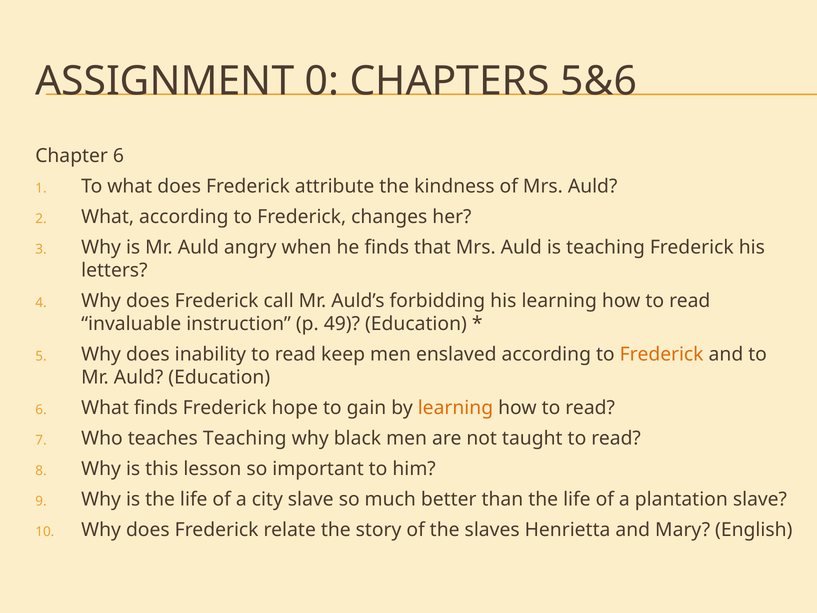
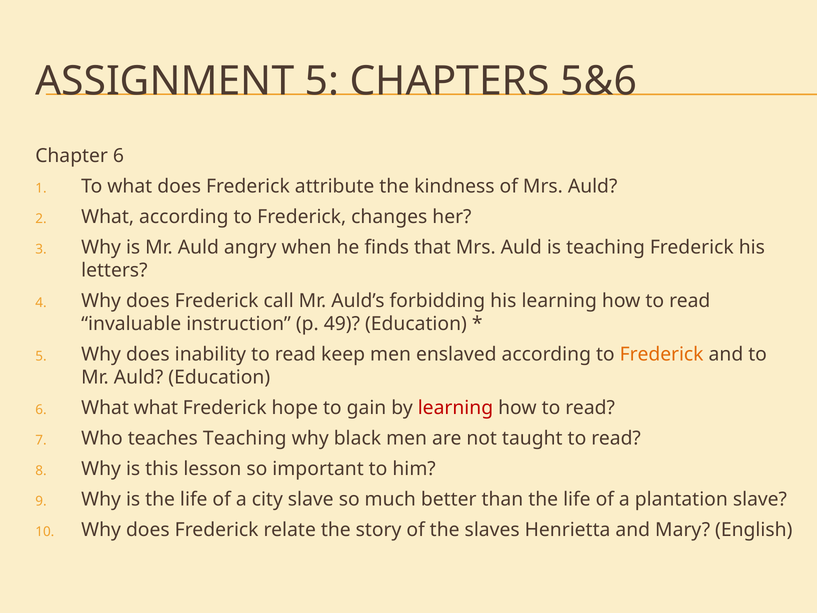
ASSIGNMENT 0: 0 -> 5 (322, 81)
What finds: finds -> what (156, 408)
learning colour: orange -> red (455, 408)
